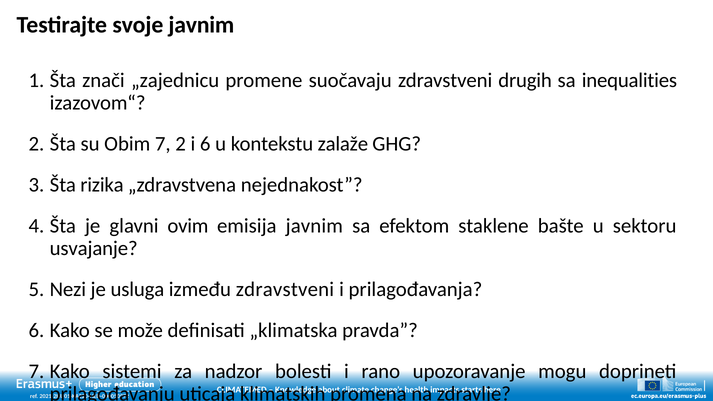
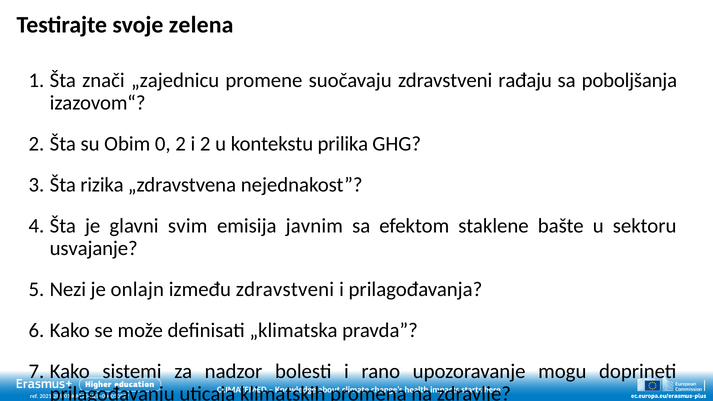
svoje javnim: javnim -> zelena (201, 25)
drugih: drugih -> rađaju (525, 80)
inequalities: inequalities -> poboljšanja (629, 80)
Obim 7: 7 -> 0 (163, 144)
i 6: 6 -> 2 (205, 144)
zalaže: zalaže -> prilika (343, 144)
ovim: ovim -> svim (188, 226)
usluga: usluga -> onlajn (137, 289)
